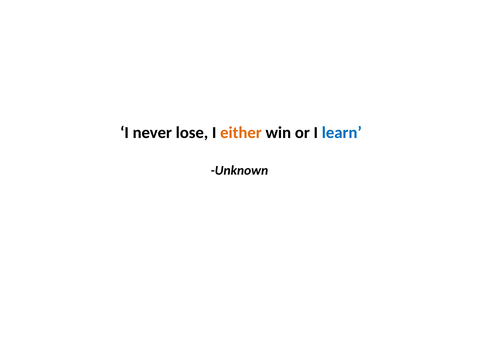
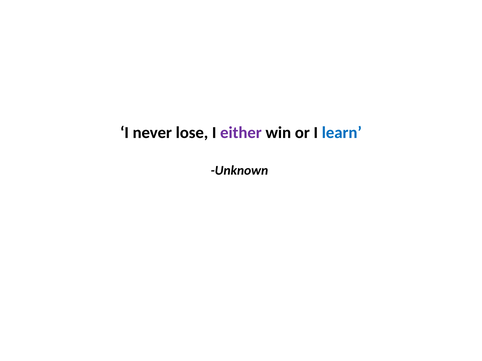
either colour: orange -> purple (241, 133)
